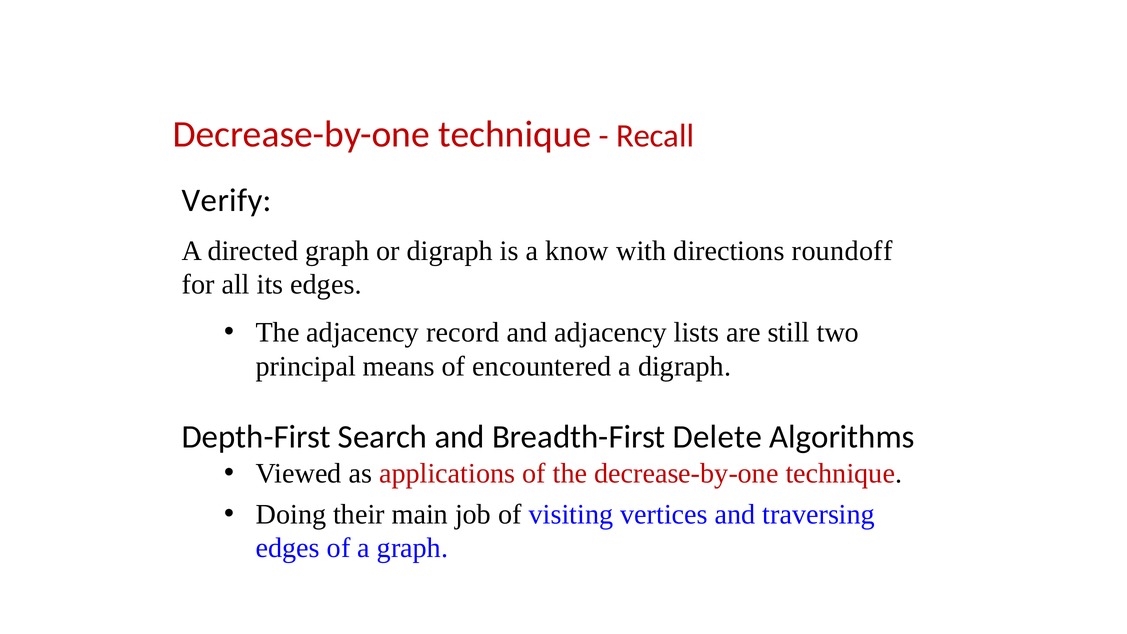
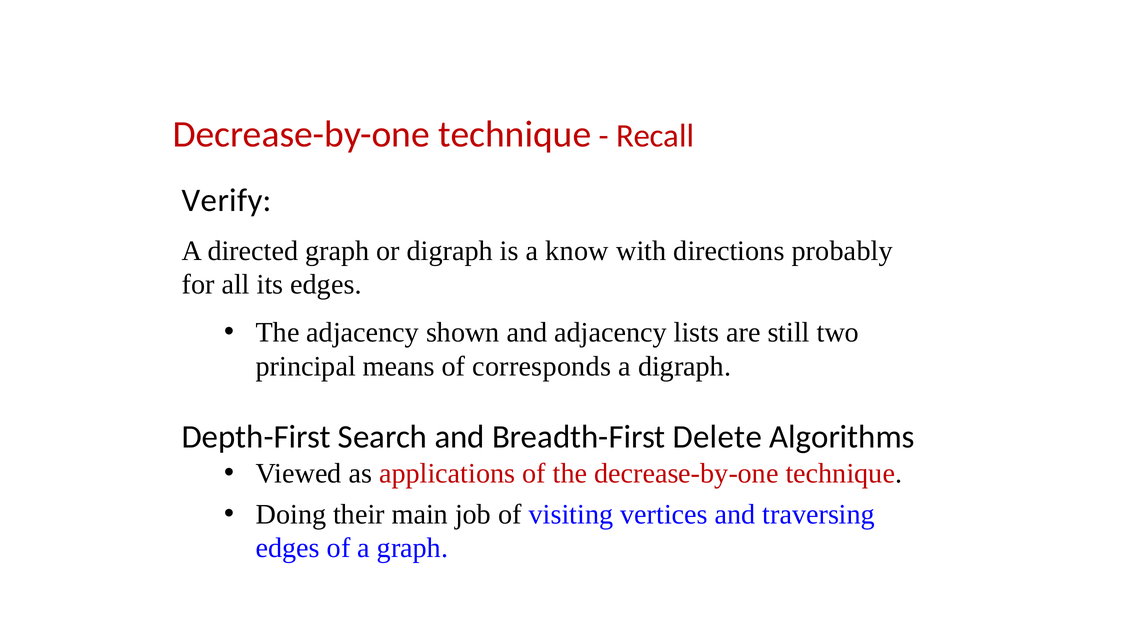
roundoff: roundoff -> probably (842, 251)
record: record -> shown (463, 332)
encountered: encountered -> corresponds (542, 366)
